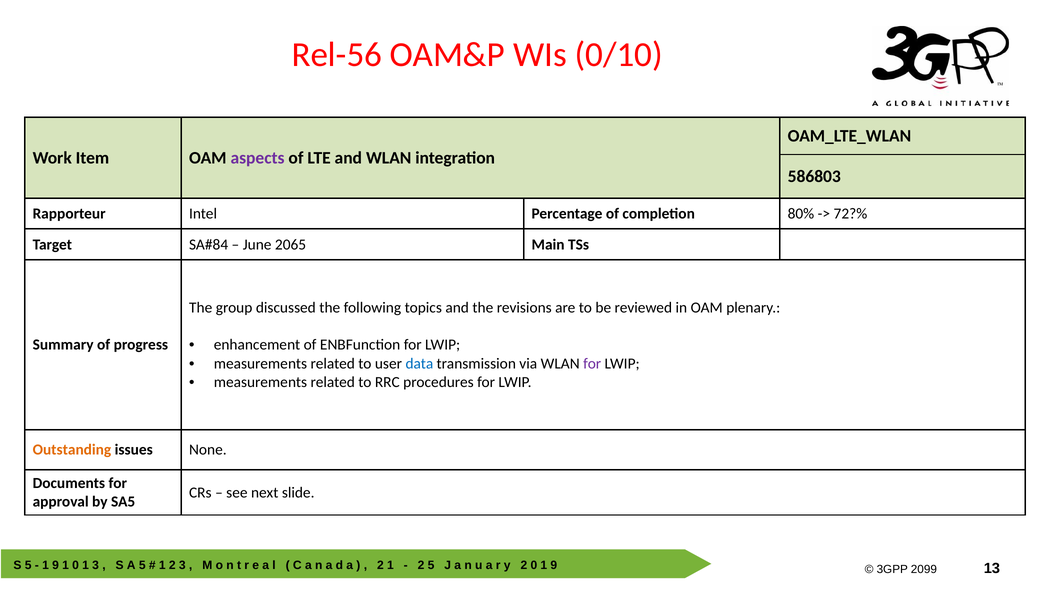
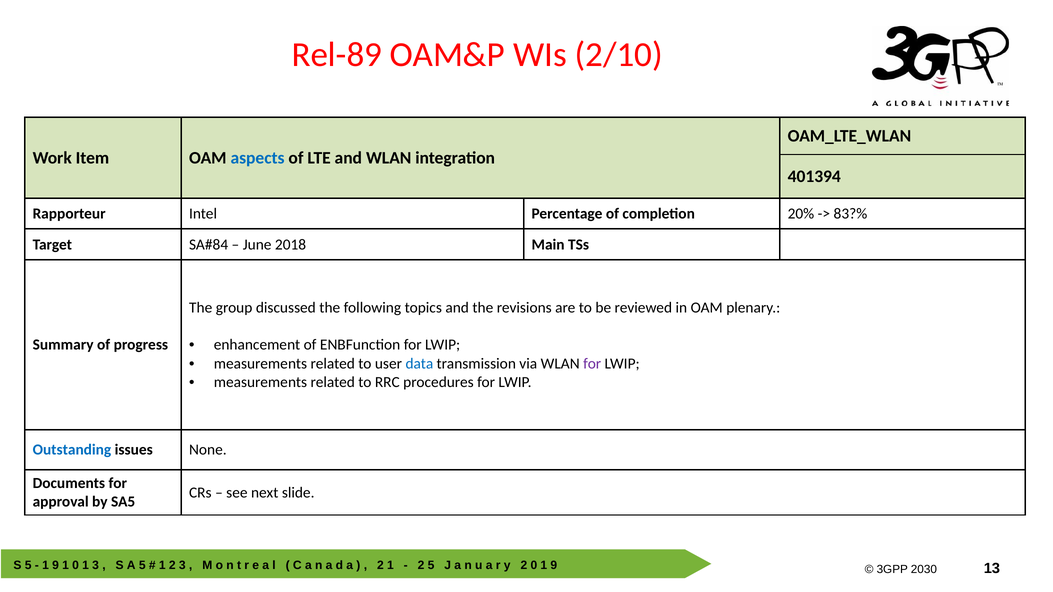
Rel-56: Rel-56 -> Rel-89 (337, 55)
0/10: 0/10 -> 2/10 (619, 55)
aspects colour: purple -> blue (258, 158)
586803: 586803 -> 401394 (814, 177)
80%: 80% -> 20% (801, 214)
72?%: 72?% -> 83?% (850, 214)
2065: 2065 -> 2018 (291, 245)
Outstanding colour: orange -> blue (72, 450)
2099: 2099 -> 2030 (924, 570)
